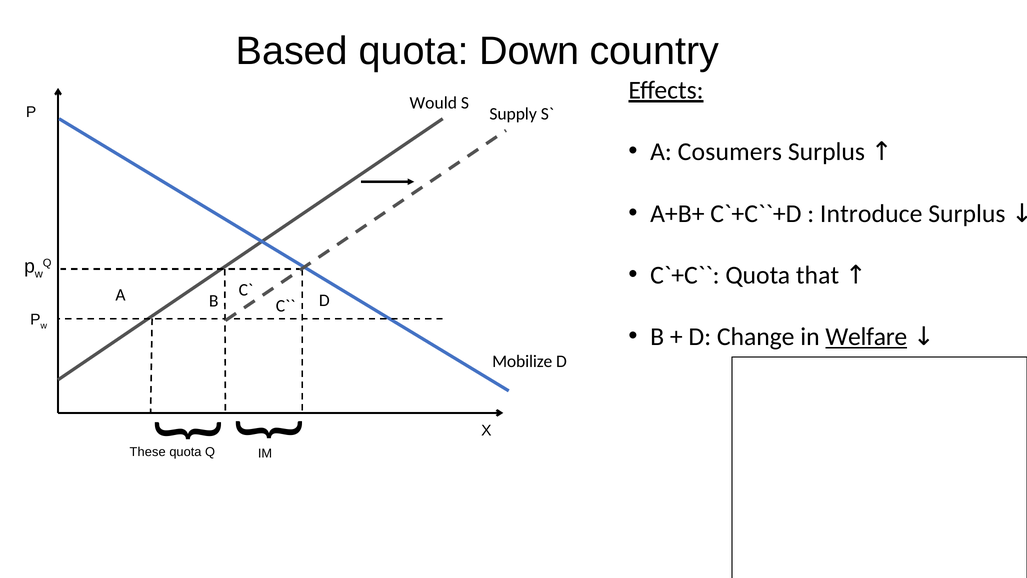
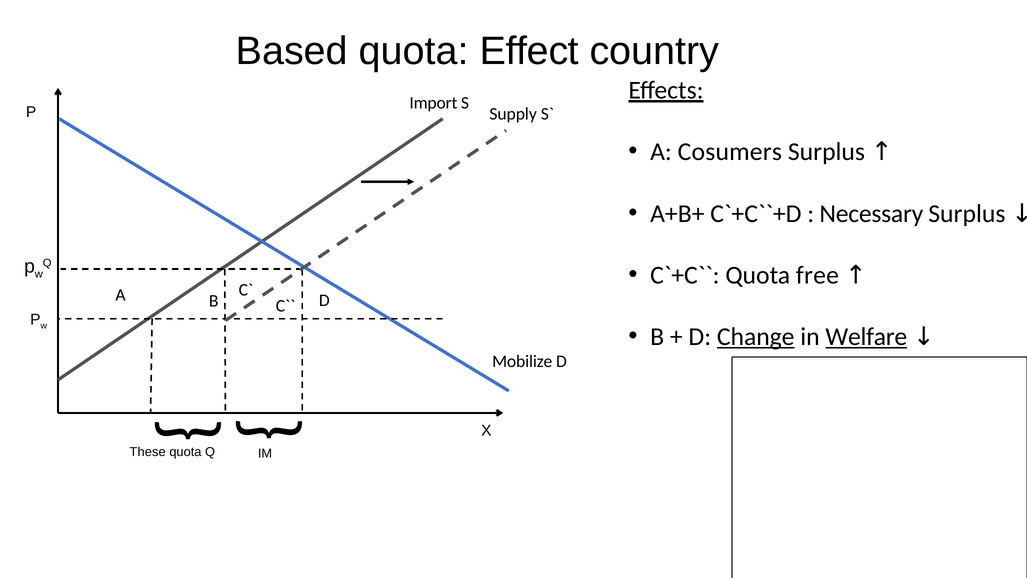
Down: Down -> Effect (529, 51)
Would: Would -> Import (433, 103)
Introduce: Introduce -> Necessary (871, 213)
that: that -> free (817, 275)
Change underline: none -> present (756, 337)
